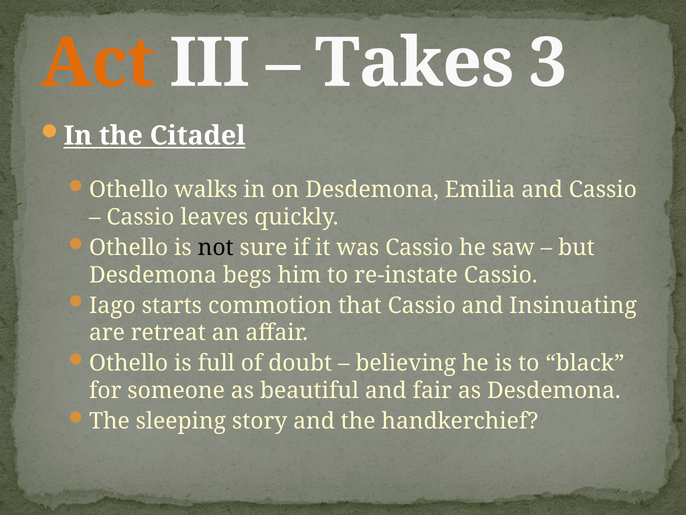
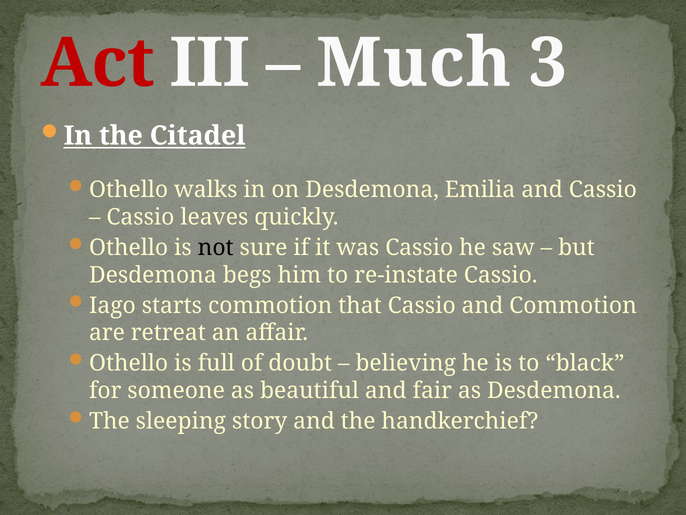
Act colour: orange -> red (98, 63)
Takes: Takes -> Much (414, 63)
and Insinuating: Insinuating -> Commotion (573, 305)
